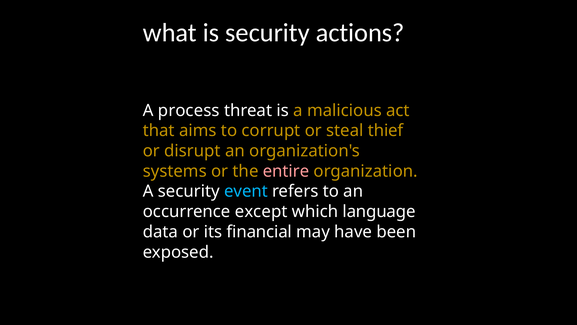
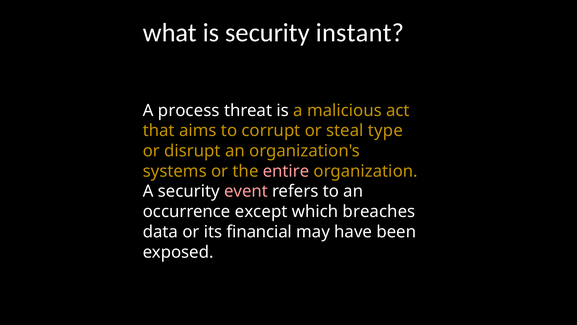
actions: actions -> instant (360, 33)
thief: thief -> type (385, 131)
event colour: light blue -> pink (246, 191)
language: language -> breaches (379, 211)
